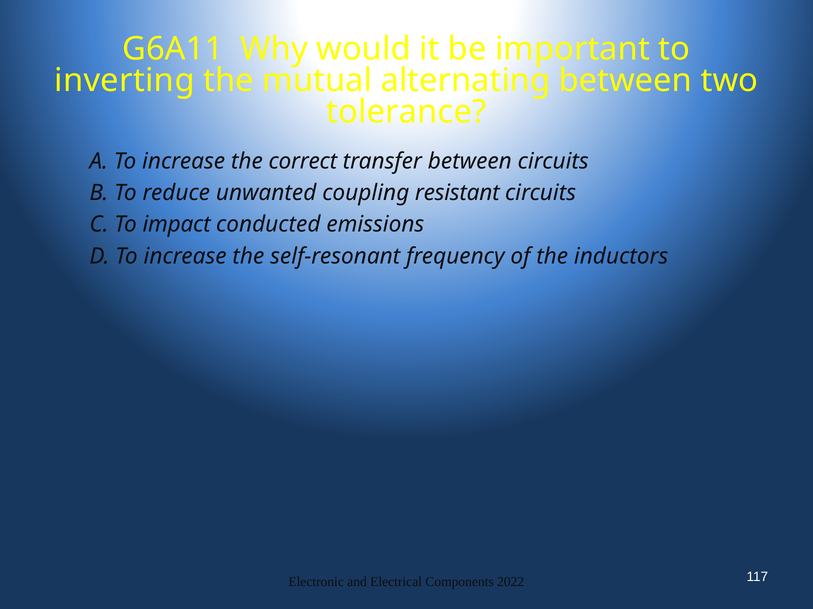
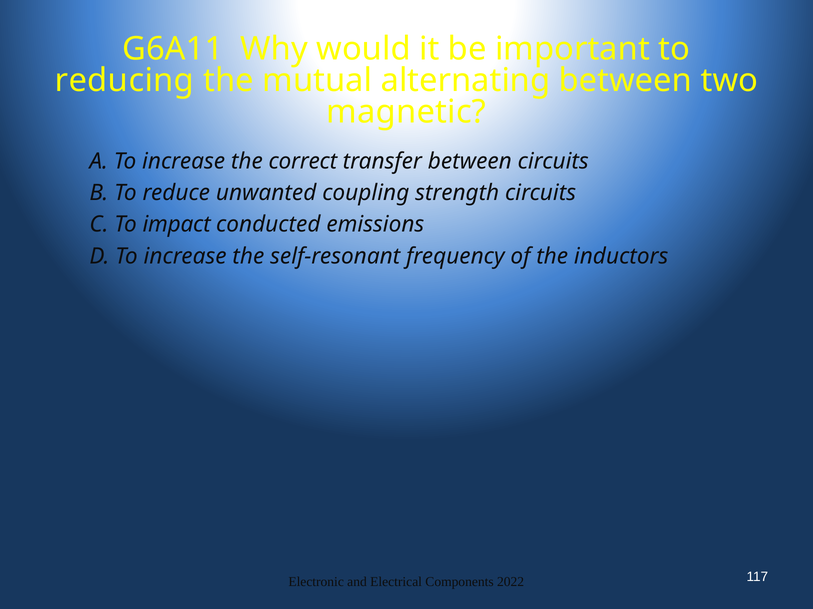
inverting: inverting -> reducing (124, 81)
tolerance: tolerance -> magnetic (406, 112)
resistant: resistant -> strength (457, 193)
